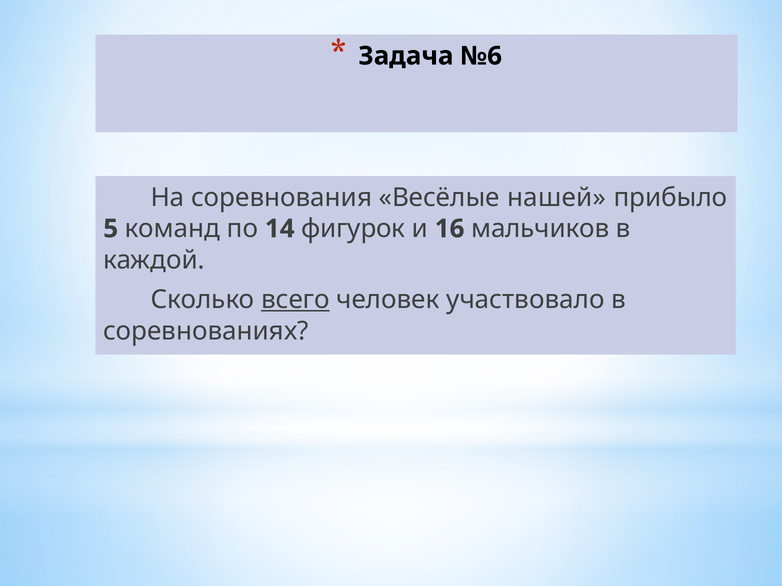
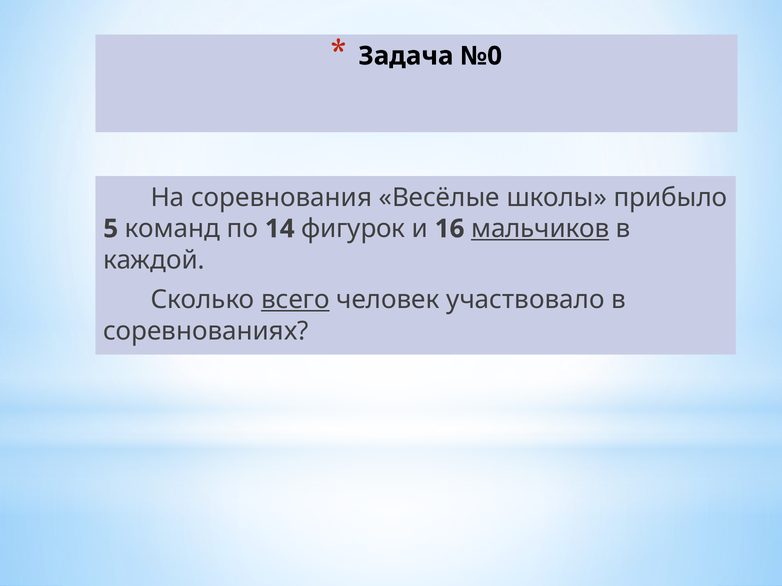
№6: №6 -> №0 (481, 56)
нашей: нашей -> школы (557, 198)
мальчиков underline: none -> present (540, 229)
